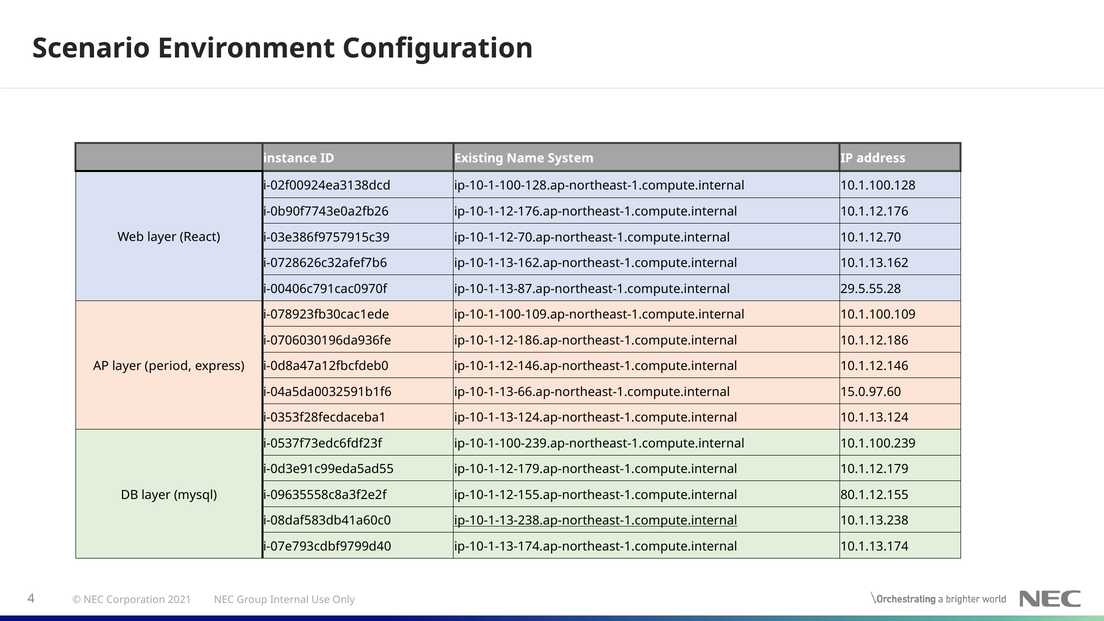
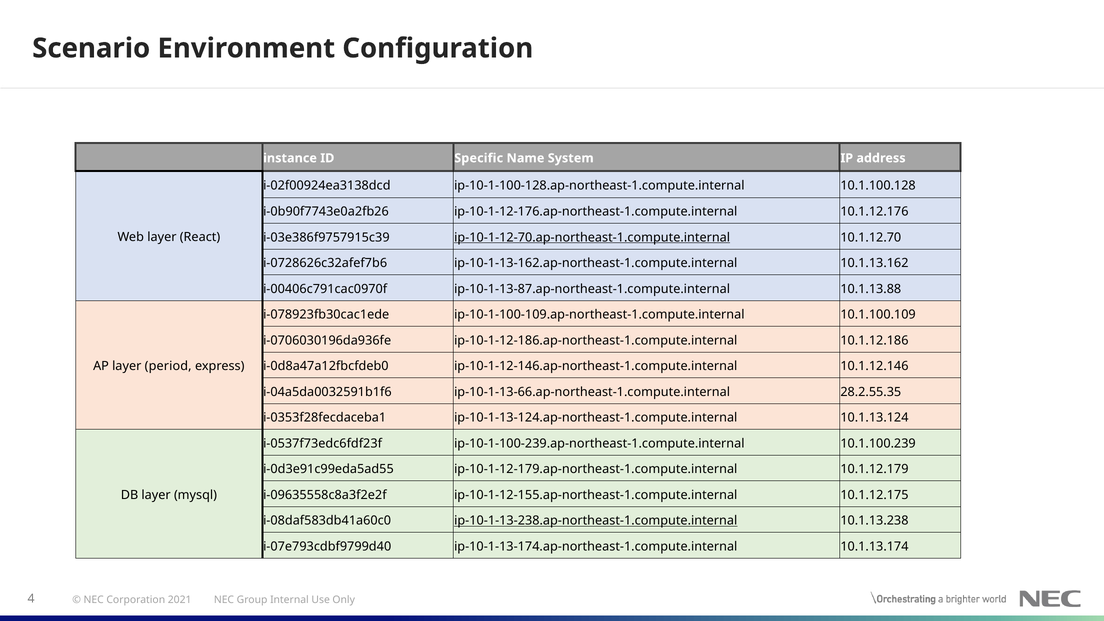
Existing: Existing -> Specific (479, 158)
ip-10-1-12-70.ap-northeast-1.compute.internal underline: none -> present (592, 237)
29.5.55.28: 29.5.55.28 -> 10.1.13.88 (871, 289)
15.0.97.60: 15.0.97.60 -> 28.2.55.35 (871, 392)
80.1.12.155: 80.1.12.155 -> 10.1.12.175 (874, 495)
